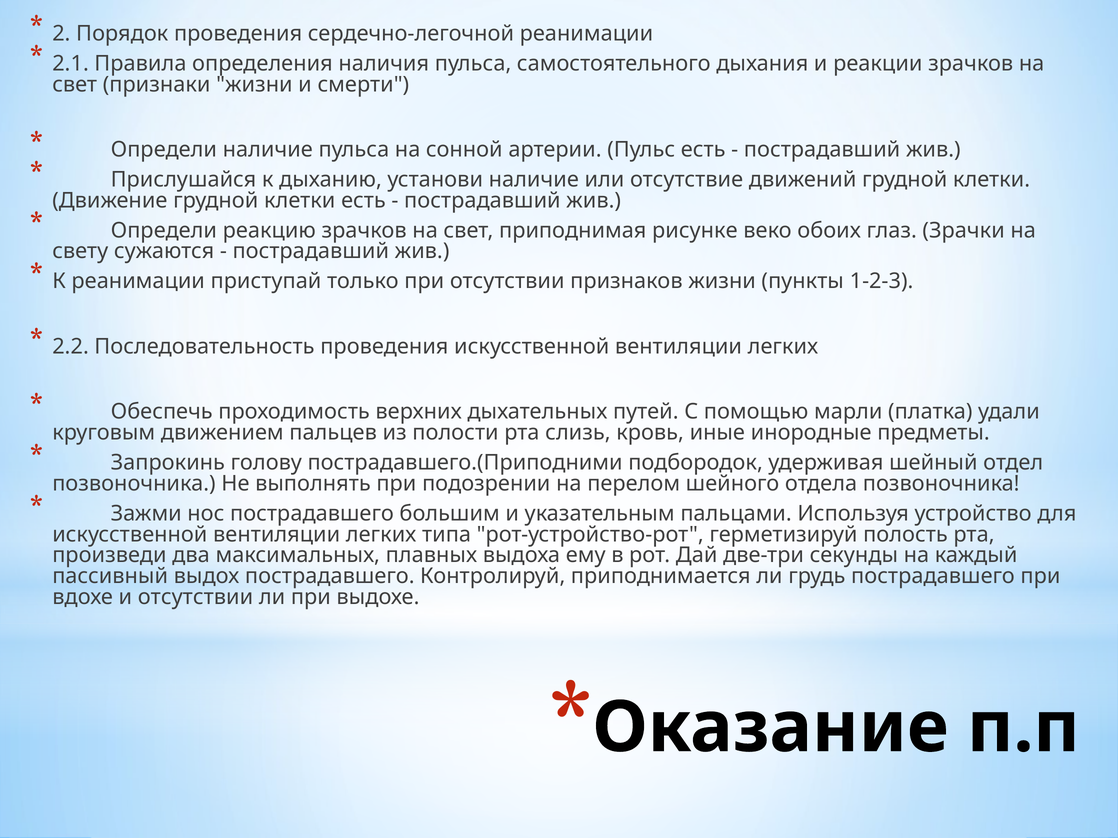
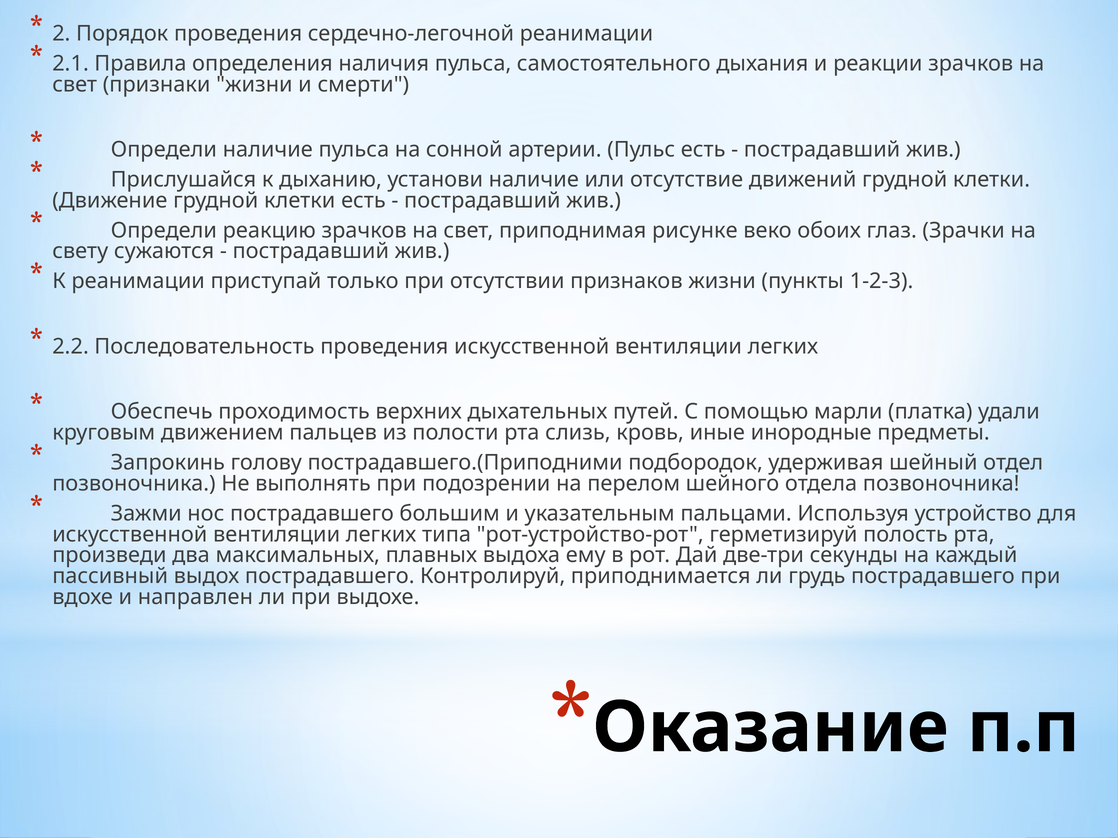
и отсутствии: отсутствии -> направлен (195, 597)
